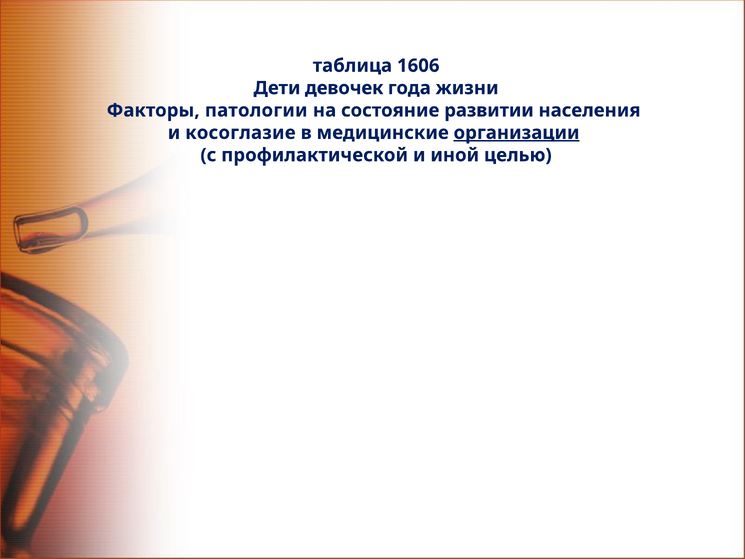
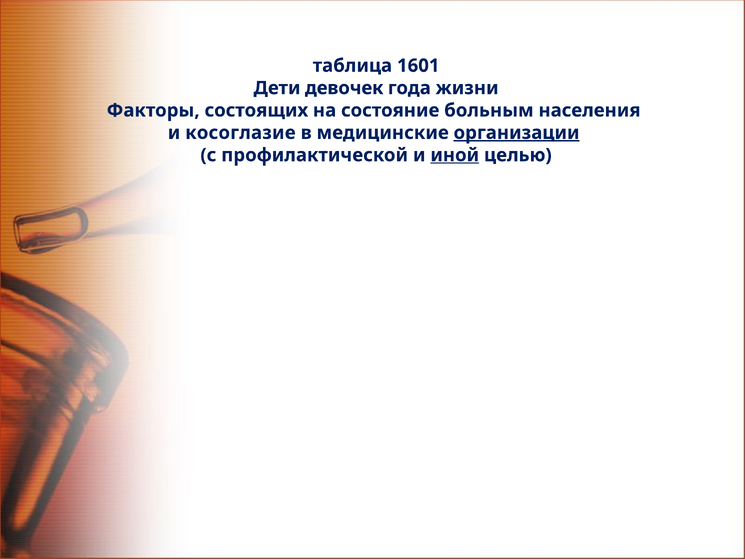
1606: 1606 -> 1601 (418, 66)
патологии: патологии -> состоящих (256, 110)
развитии: развитии -> больным (489, 110)
иной underline: none -> present (455, 155)
